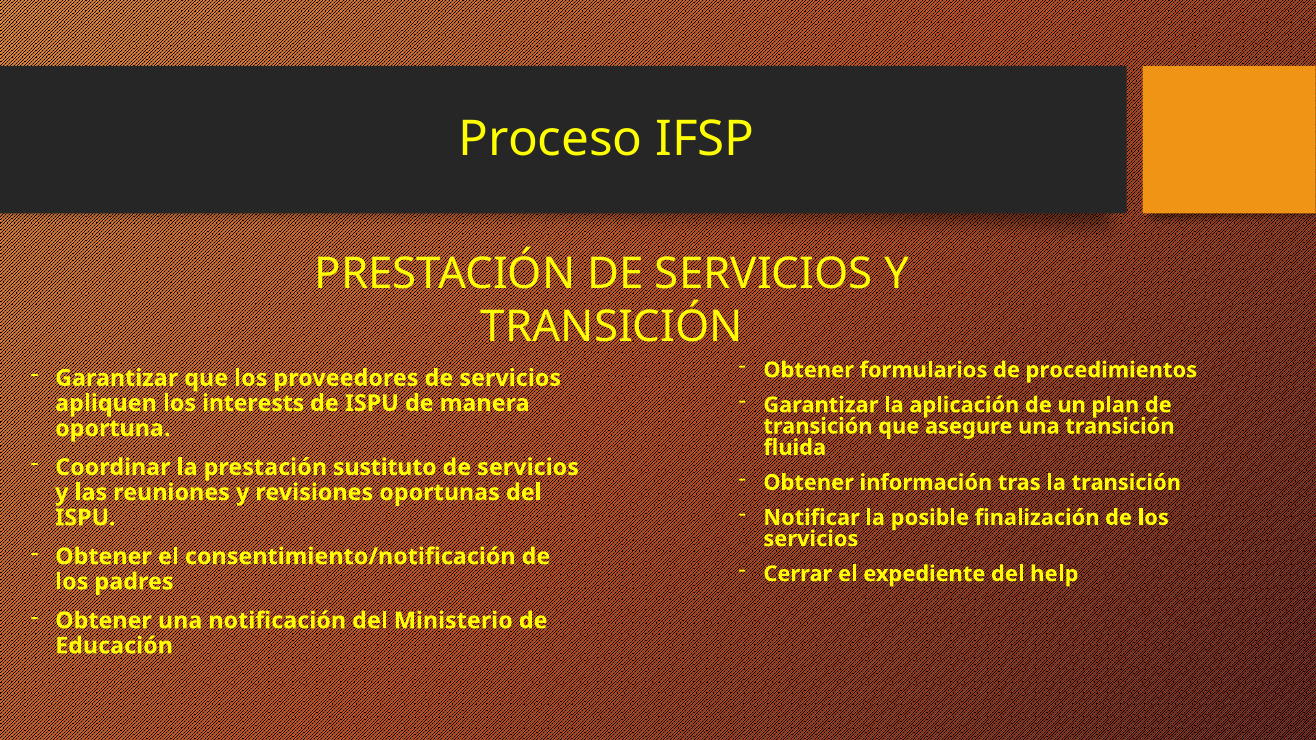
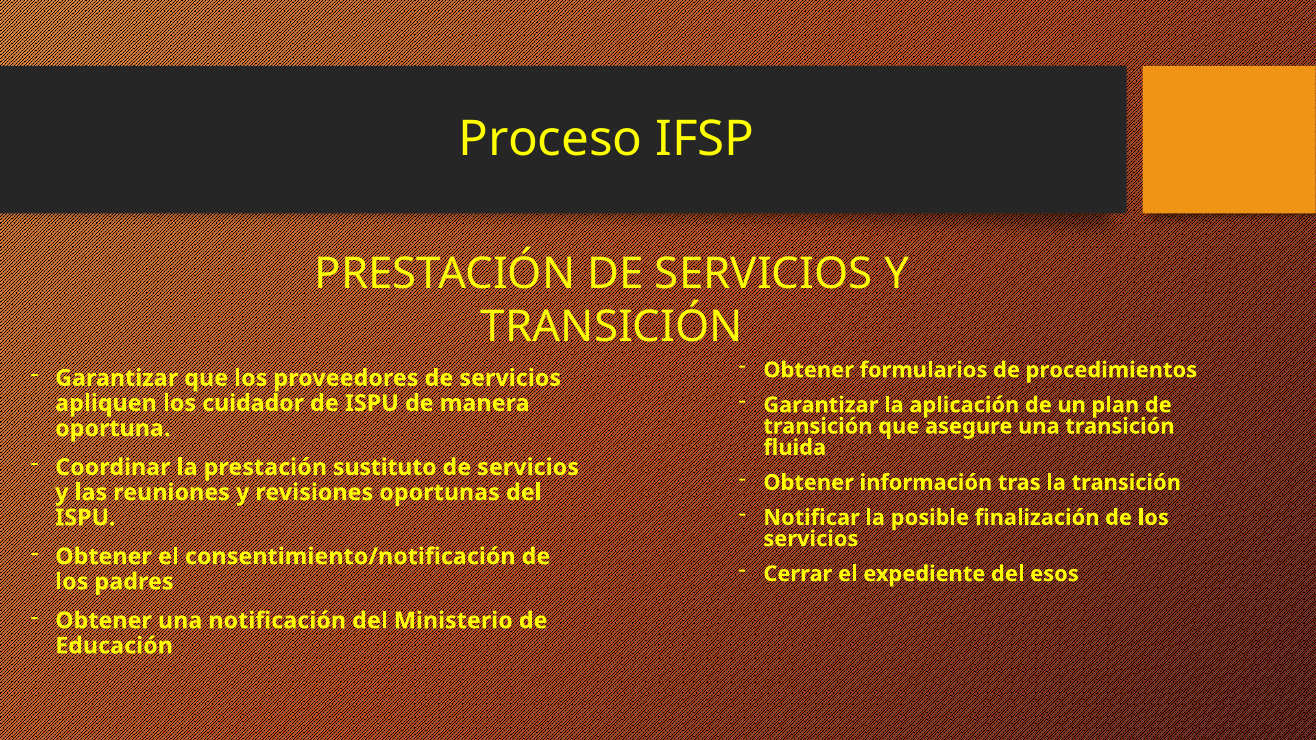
interests: interests -> cuidador (253, 403)
help: help -> esos (1054, 574)
